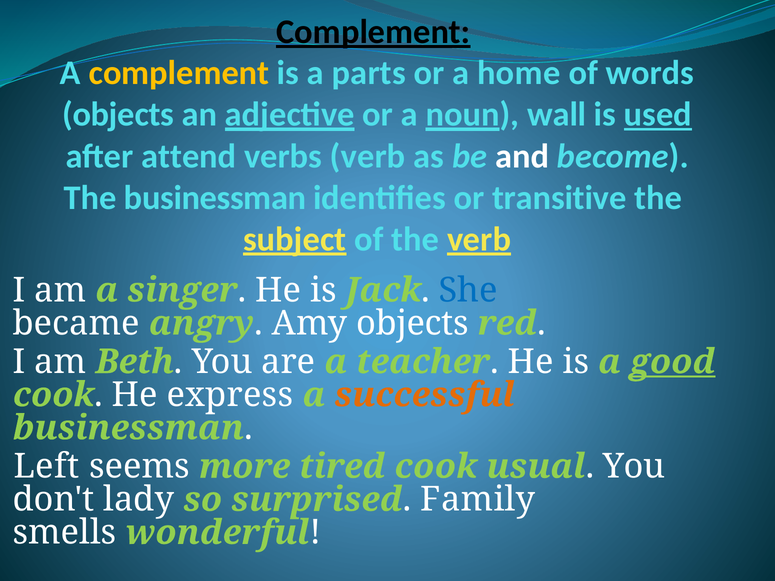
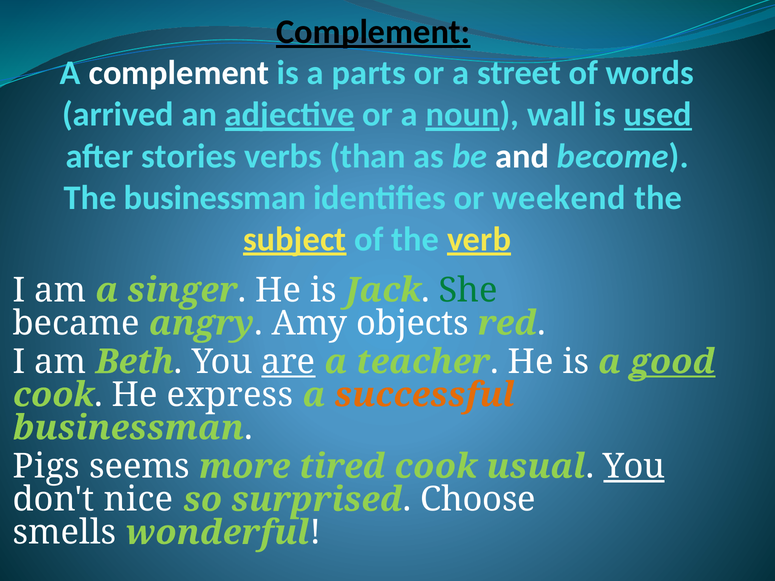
complement colour: yellow -> white (179, 73)
home: home -> street (519, 73)
objects: objects -> arrived (118, 114)
attend: attend -> stories (189, 157)
verbs verb: verb -> than (368, 157)
transitive: transitive -> weekend (559, 198)
She colour: blue -> green (468, 290)
are underline: none -> present (288, 362)
Left: Left -> Pigs (46, 467)
You underline: none -> present (634, 467)
lady: lady -> nice (139, 500)
Family: Family -> Choose (478, 500)
